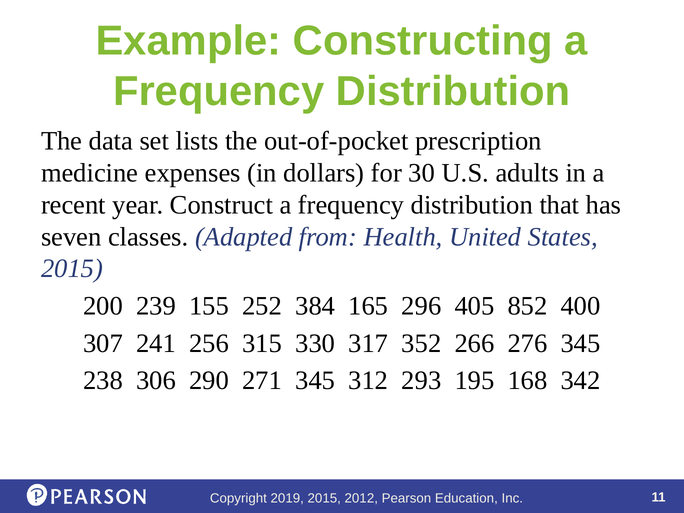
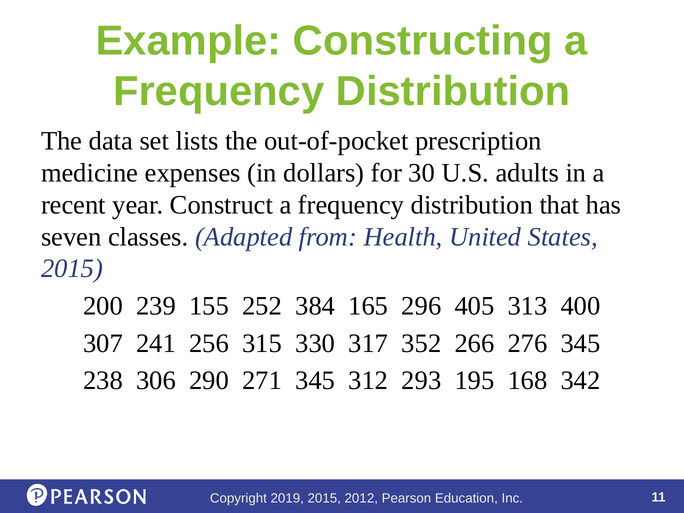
852: 852 -> 313 (528, 306)
